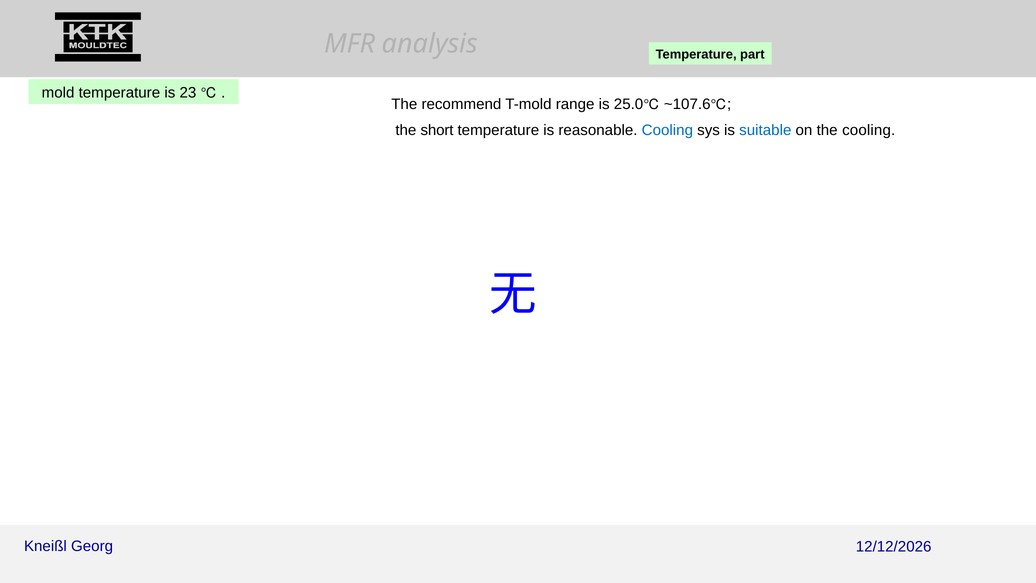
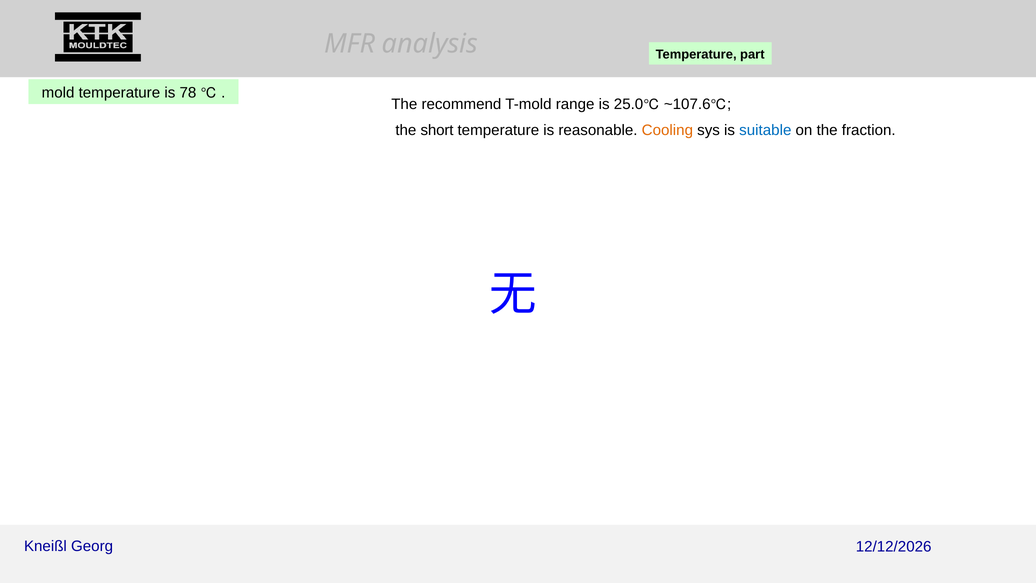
23: 23 -> 78 (188, 93)
Cooling colour: blue -> orange (667, 130)
the cooling: cooling -> fraction (869, 130)
